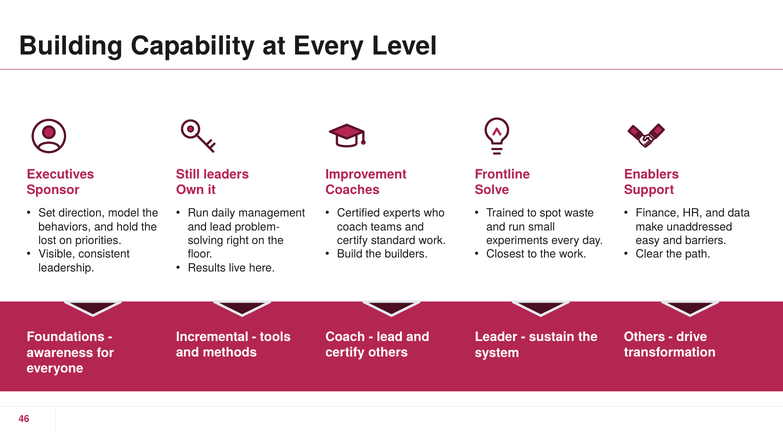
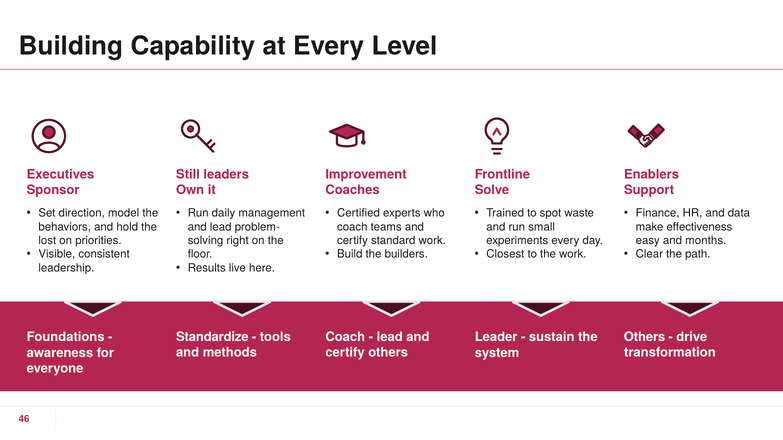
unaddressed: unaddressed -> effectiveness (699, 227)
barriers: barriers -> months (706, 241)
Incremental: Incremental -> Standardize (212, 337)
